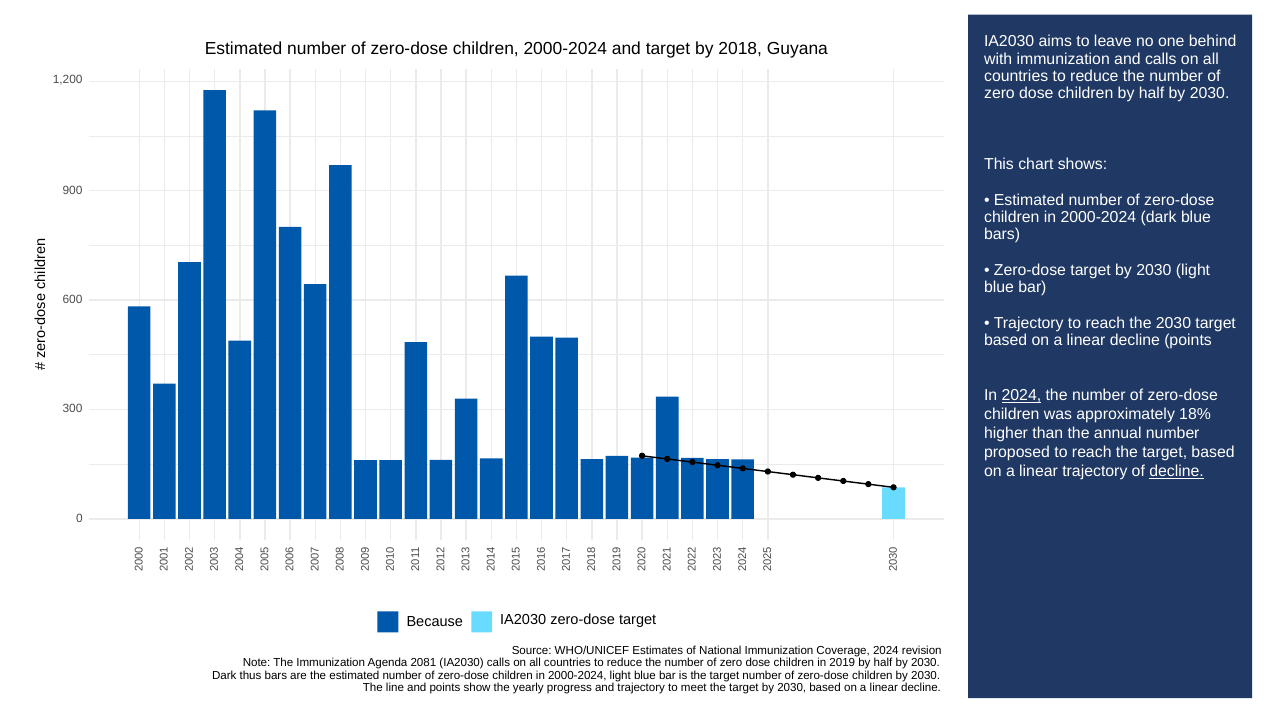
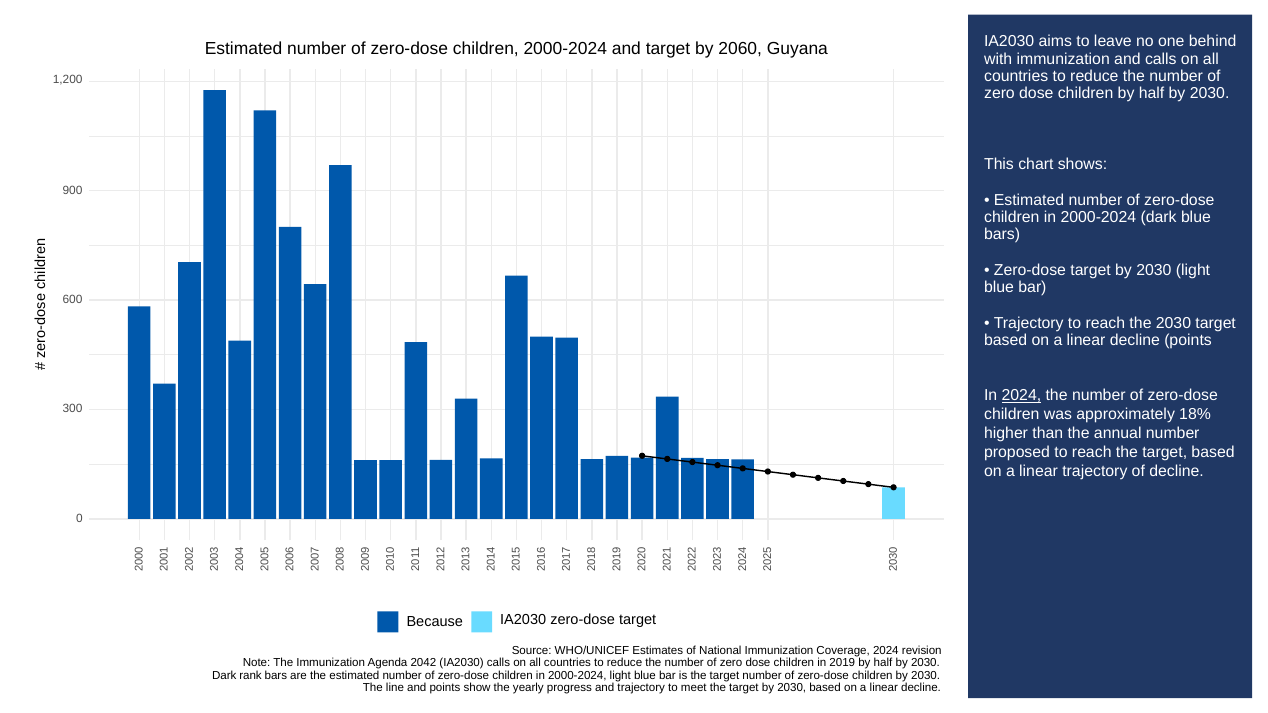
2018: 2018 -> 2060 (740, 49)
decline underline: present -> none (1177, 472)
2081: 2081 -> 2042 (423, 663)
thus: thus -> rank (251, 676)
